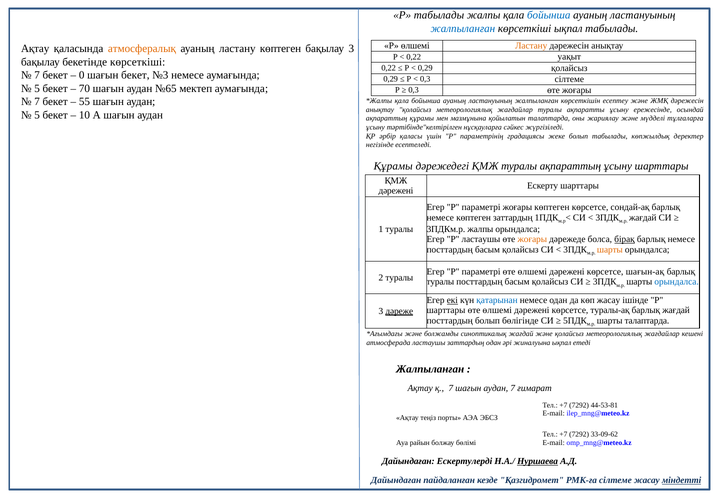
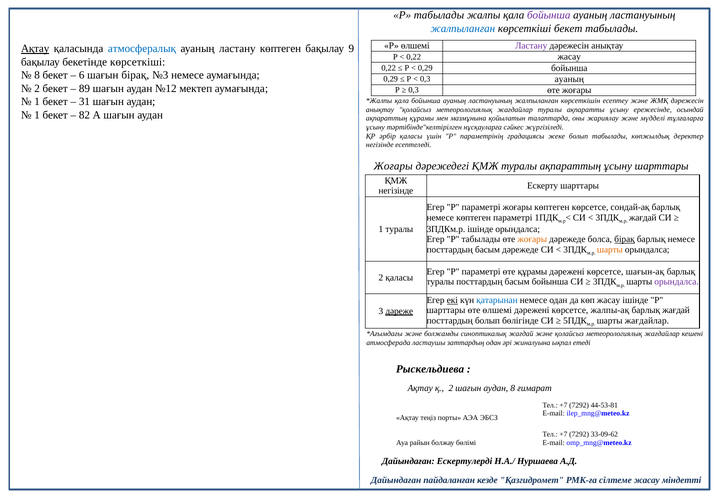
бойынша colour: blue -> purple (549, 15)
көрсеткіші ықпал: ықпал -> бекет (568, 28)
Ластану colour: orange -> purple (531, 46)
Ақтау underline: none -> present (35, 49)
атмосфералық colour: orange -> blue (142, 49)
бақылау 3: 3 -> 9 (351, 49)
0,22 уақыт: уақыт -> жасау (569, 57)
0,29 қолайсыз: қолайсыз -> бойынша (569, 68)
7: 7 -> 8 (37, 75)
0: 0 -> 6 (82, 75)
шағын бекет: бекет -> бірақ (135, 75)
0,3 сілтеме: сілтеме -> ауаның (569, 79)
5: 5 -> 2 (37, 88)
70: 70 -> 89 (84, 88)
№65: №65 -> №12 (166, 88)
7: 7 -> 1 (37, 102)
55: 55 -> 31 (84, 102)
5: 5 -> 1 (37, 115)
10: 10 -> 82 (84, 115)
Құрамы: Құрамы -> Жоғары (393, 166)
дәрежені: дәрежені -> негізінде (396, 191)
көптеген заттардың: заттардың -> параметрі (513, 217)
3ПДКм.р жалпы: жалпы -> ішінде (480, 229)
P ластаушы: ластаушы -> табылады (481, 239)
қолайсыз: қолайсыз -> дәрежеде (520, 249)
параметрі өте өлшемі: өлшемі -> құрамы (532, 272)
2 туралы: туралы -> қаласы (399, 277)
қолайсыз: қолайсыз -> бойынша (550, 282)
орындалса colour: blue -> purple (677, 282)
туралы-ақ: туралы-ақ -> жалпы-ақ (610, 310)
шарты талаптарда: талаптарда -> жағдайлар (647, 320)
Жалпыланған: Жалпыланған -> Рыскельдиева (430, 369)
қ 7: 7 -> 2 (451, 388)
аудан 7: 7 -> 8 (513, 388)
Нуршаева underline: present -> none (538, 461)
міндетті underline: present -> none (682, 480)
